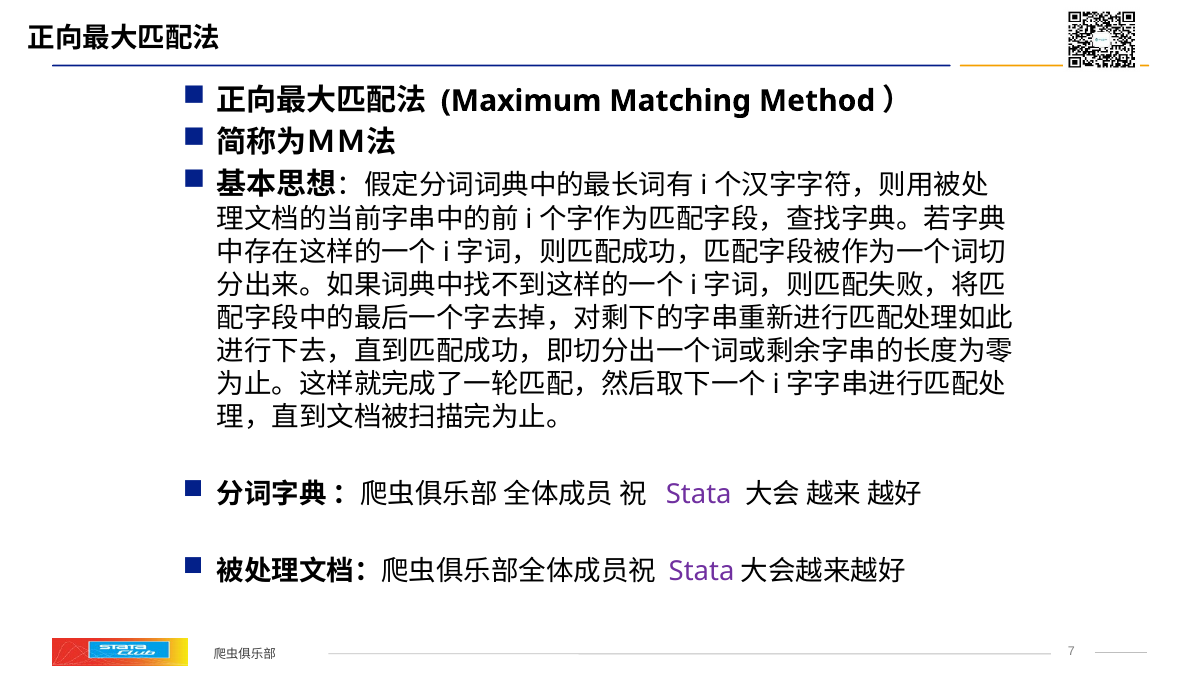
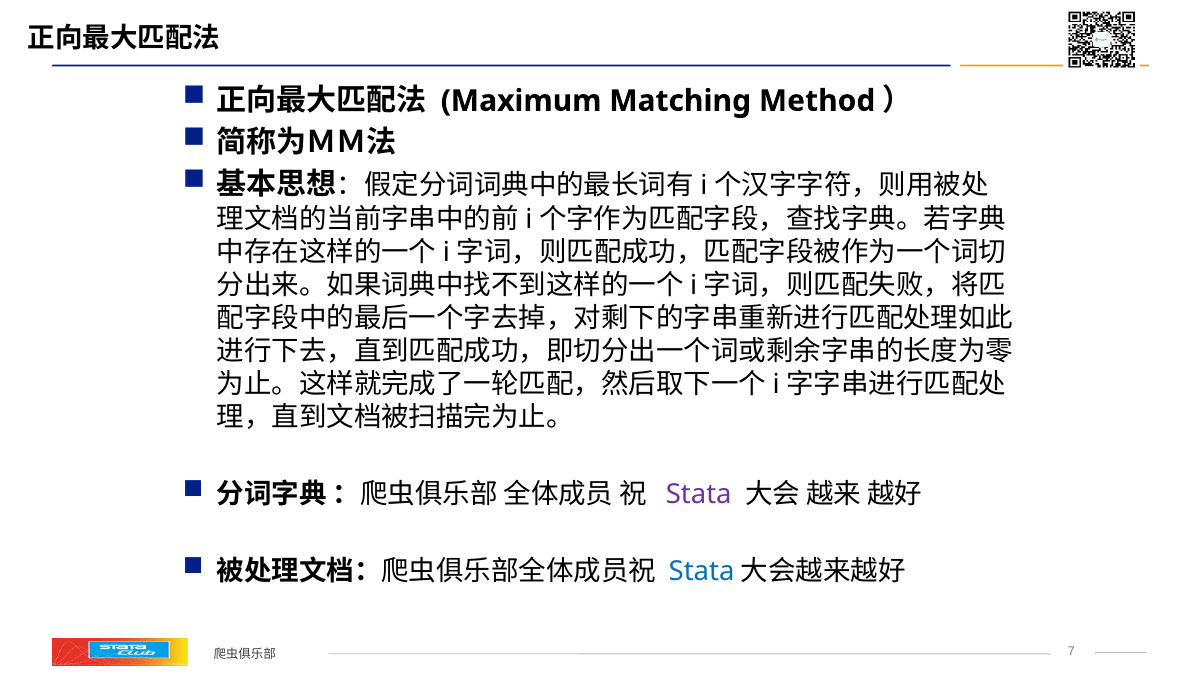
Stata colour: purple -> blue (702, 571)
